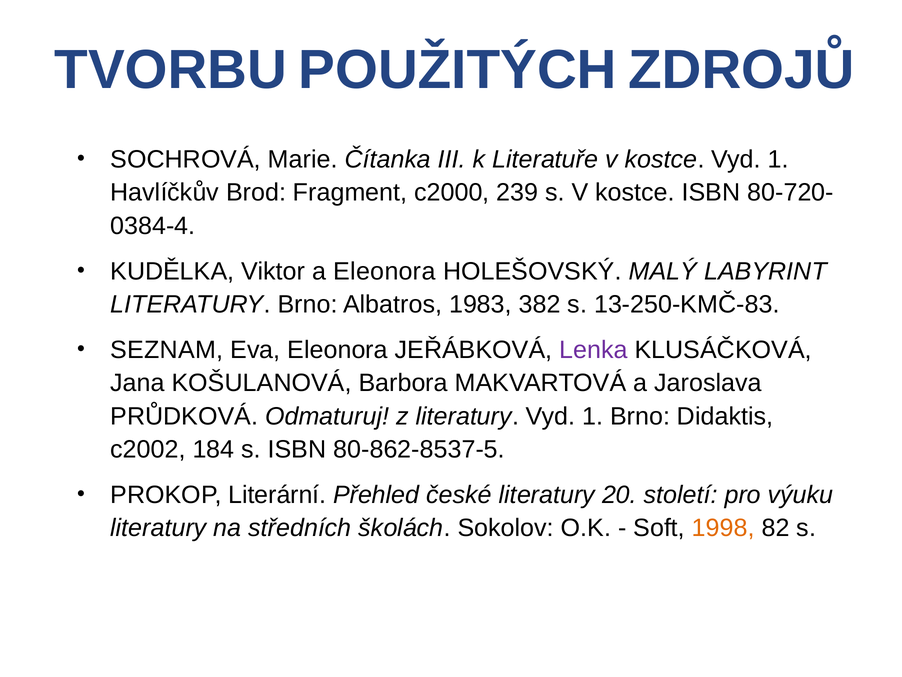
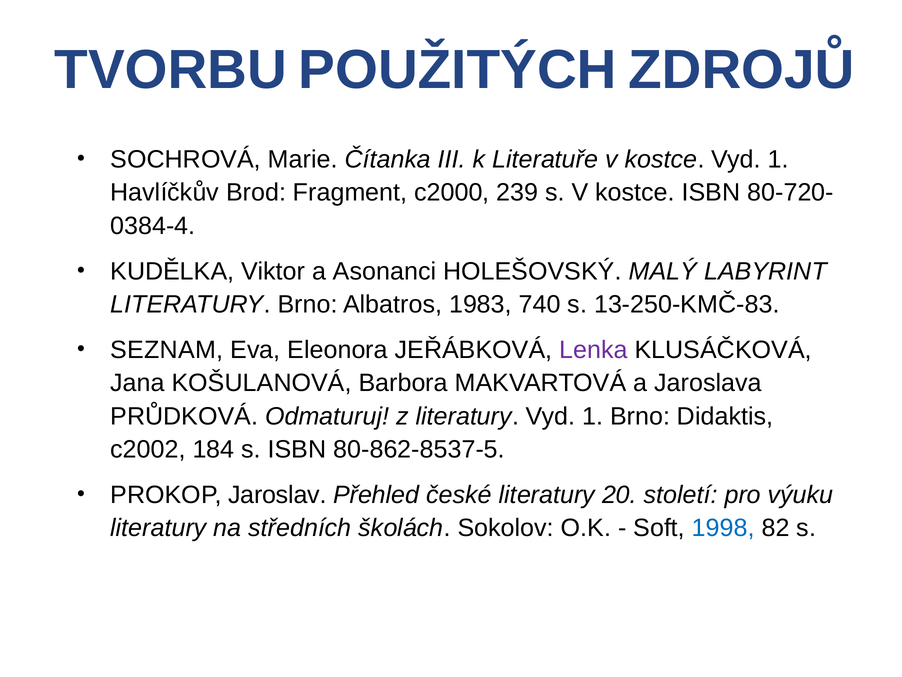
a Eleonora: Eleonora -> Asonanci (385, 271)
382: 382 -> 740 (540, 304)
Literární: Literární -> Jaroslav (277, 495)
1998 colour: orange -> blue (723, 528)
